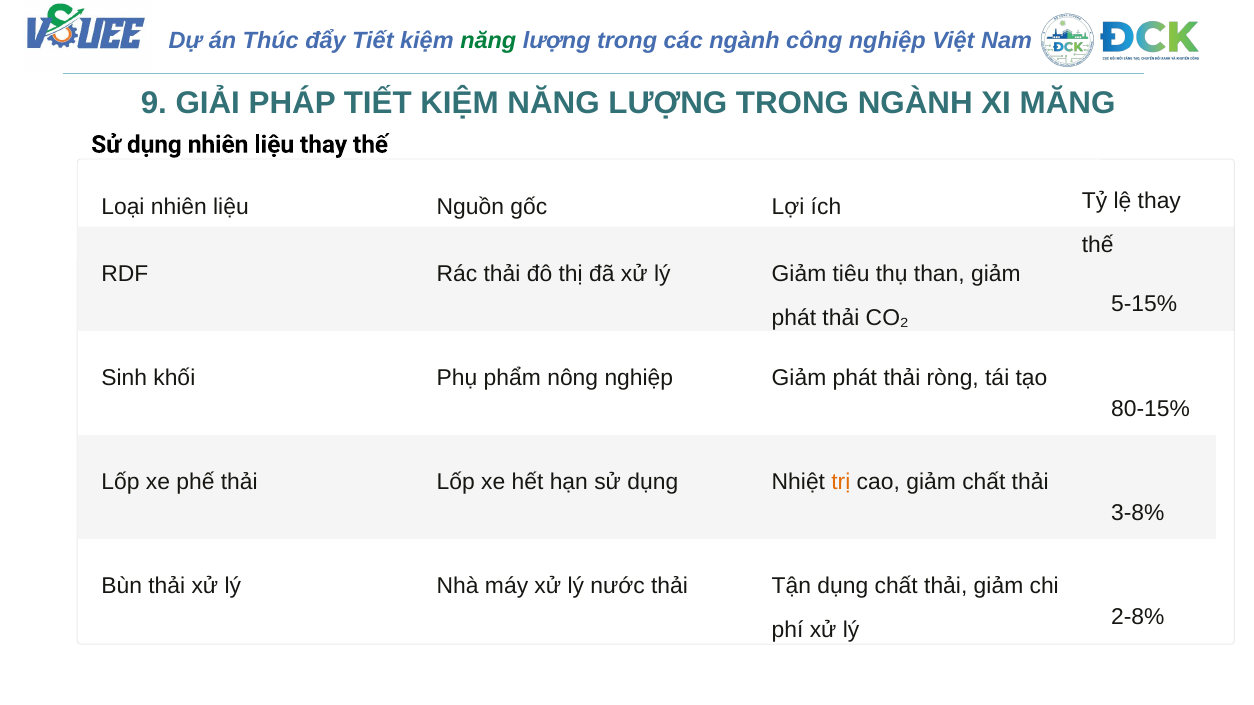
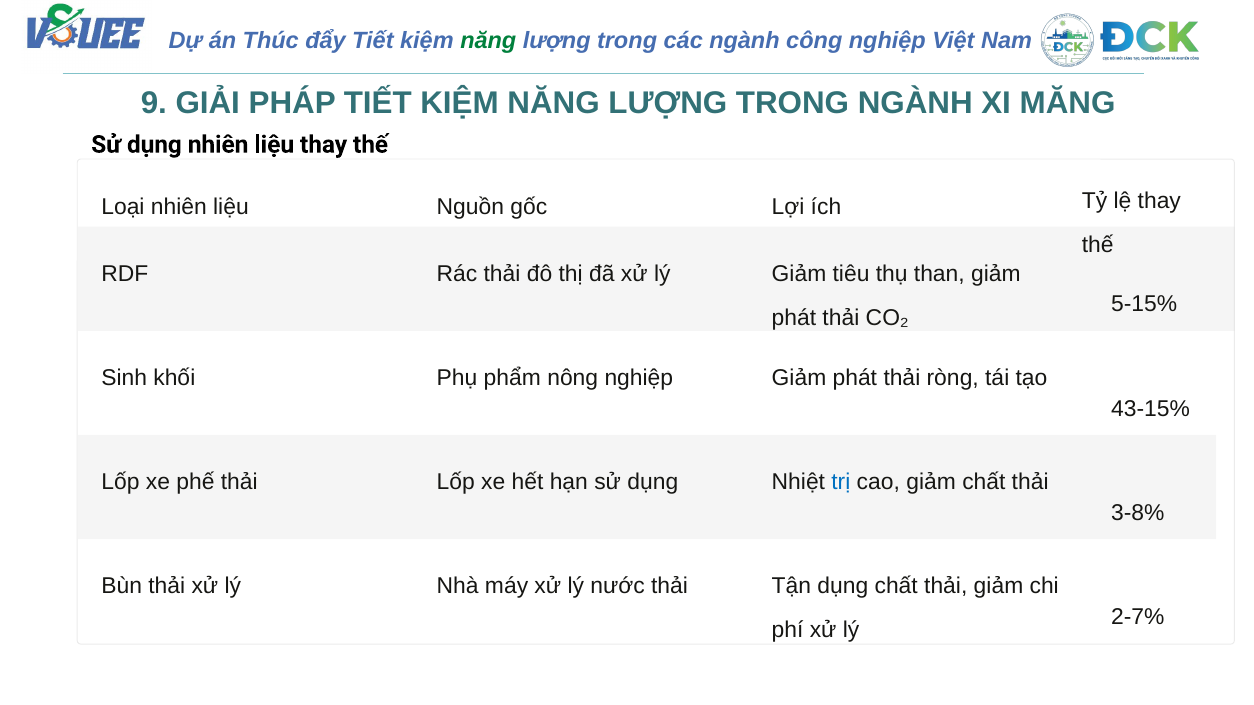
80-15%: 80-15% -> 43-15% (1150, 409)
trị colour: orange -> blue (841, 482)
2-8%: 2-8% -> 2-7% (1138, 617)
